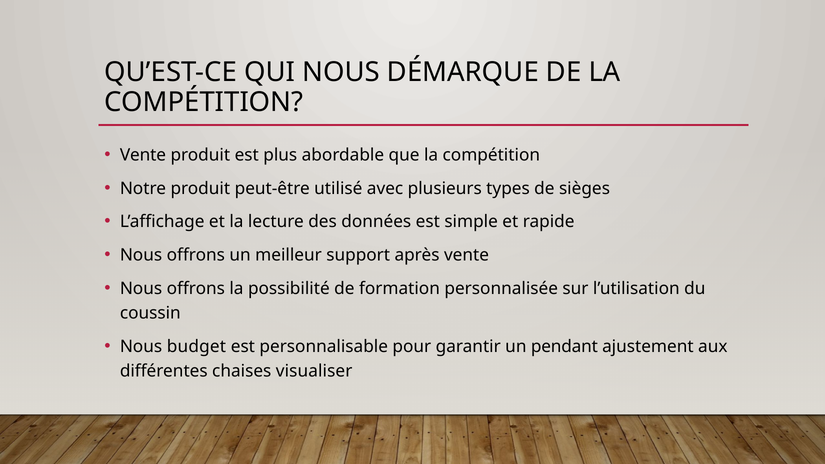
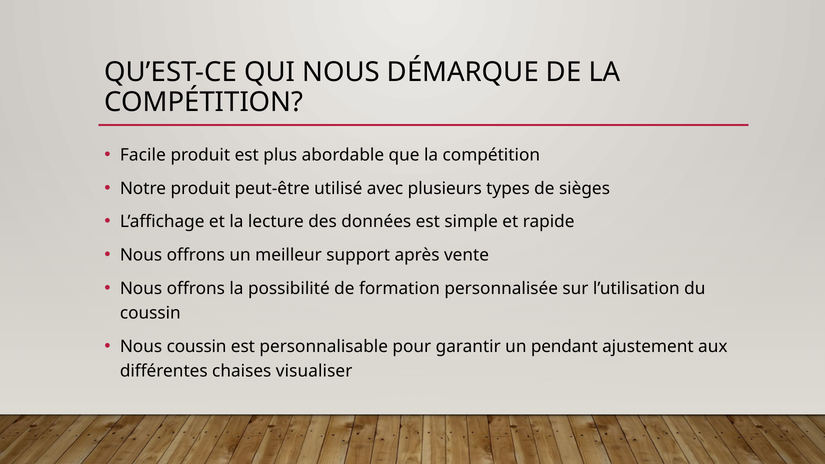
Vente: Vente -> Facile (143, 155)
Nous budget: budget -> coussin (197, 347)
